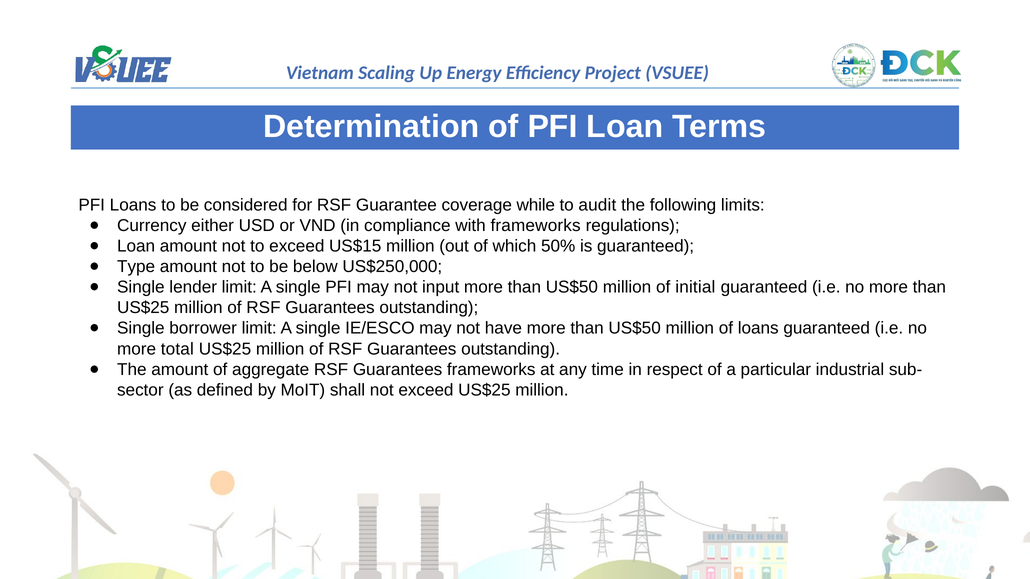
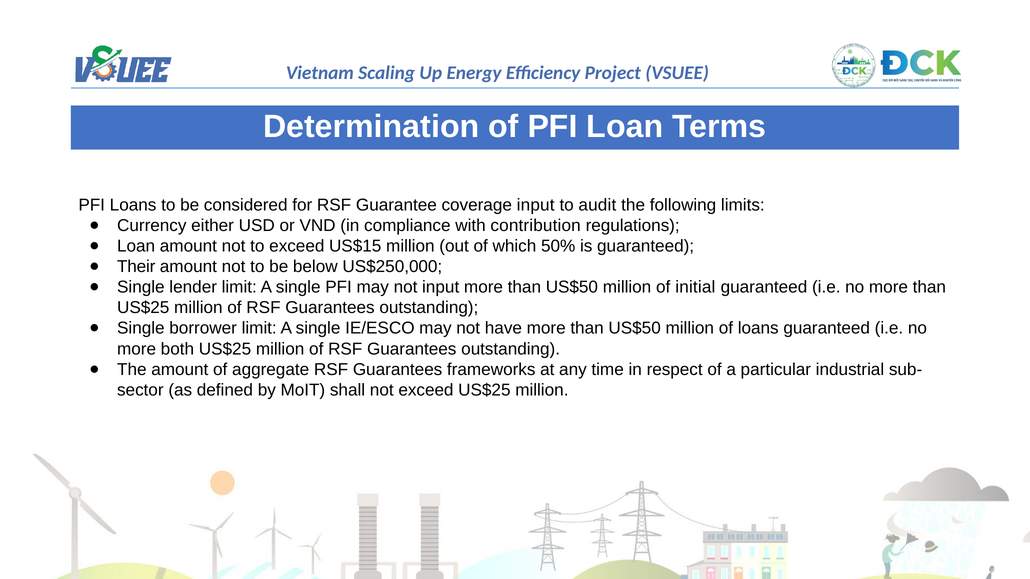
coverage while: while -> input (536, 205)
with frameworks: frameworks -> contribution (536, 226)
Type: Type -> Their (136, 267)
total: total -> both (177, 349)
